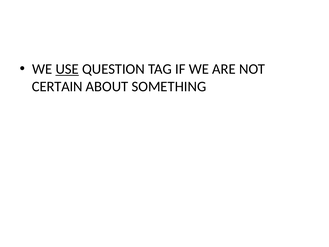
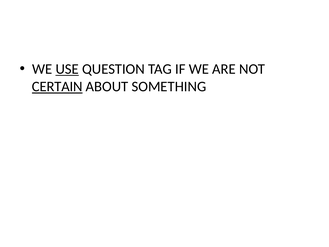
CERTAIN underline: none -> present (57, 87)
